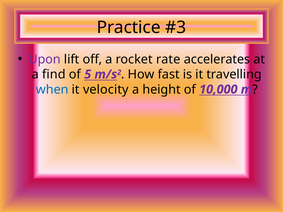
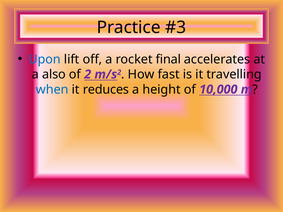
Upon colour: purple -> blue (45, 59)
rate: rate -> final (168, 59)
find: find -> also (54, 74)
of 5: 5 -> 2 (88, 74)
velocity: velocity -> reduces (106, 90)
